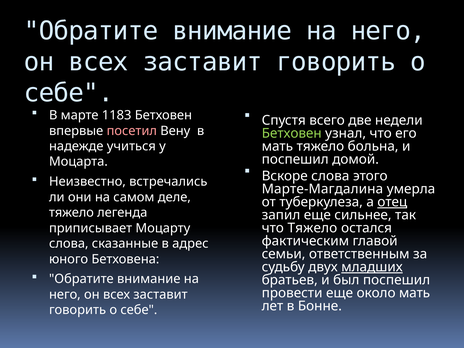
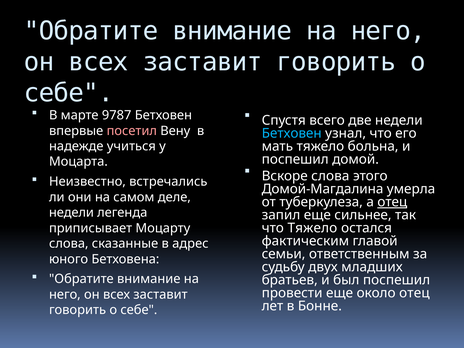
1183: 1183 -> 9787 (117, 115)
Бетховен colour: light green -> light blue (292, 133)
Марте-Магдалина: Марте-Магдалина -> Домой-Магдалина (323, 189)
тяжело: тяжело -> недели (71, 213)
младших underline: present -> none (372, 267)
около мать: мать -> отец (414, 293)
